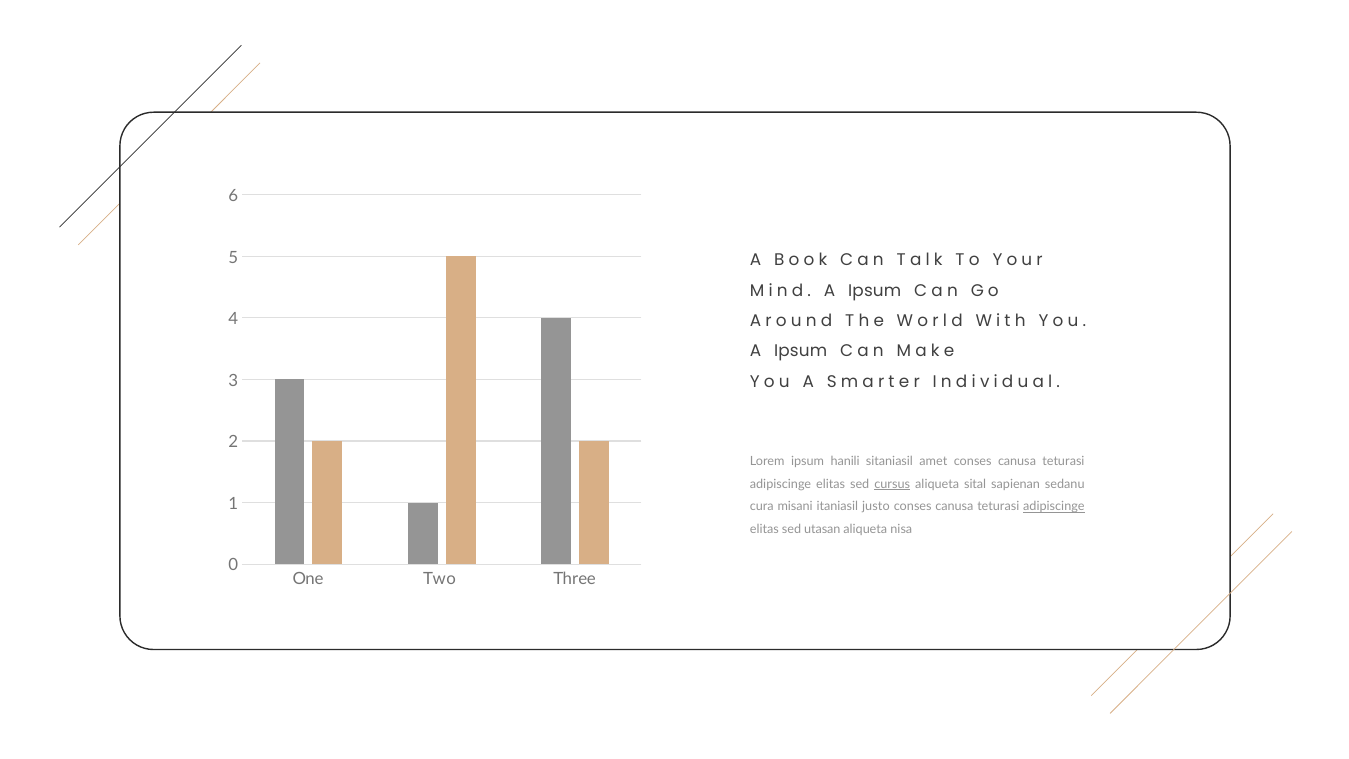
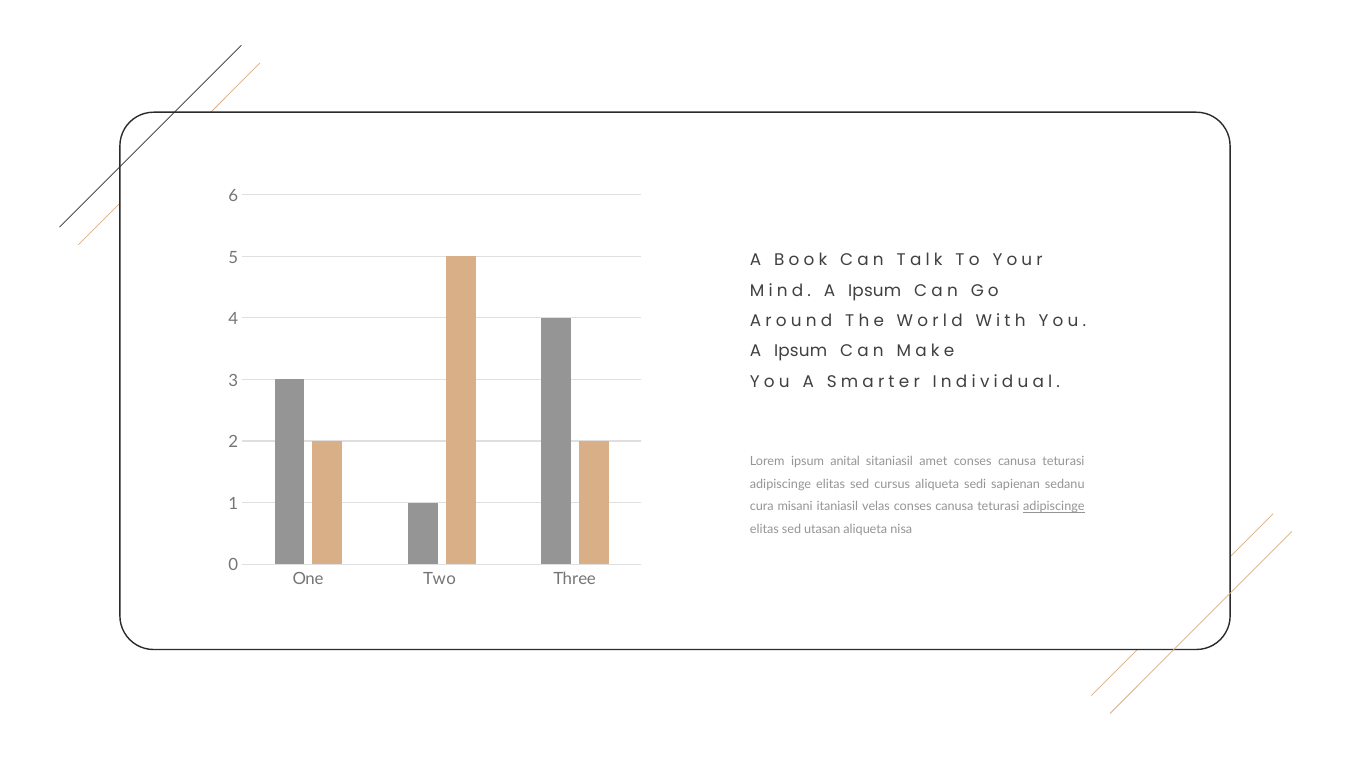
hanili: hanili -> anital (845, 461)
cursus underline: present -> none (892, 484)
sital: sital -> sedi (975, 484)
justo: justo -> velas (876, 507)
